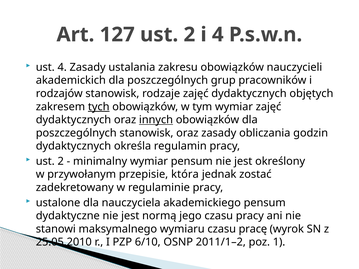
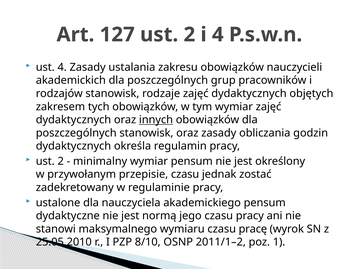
tych underline: present -> none (99, 107)
przepisie która: która -> czasu (185, 175)
6/10: 6/10 -> 8/10 (148, 242)
